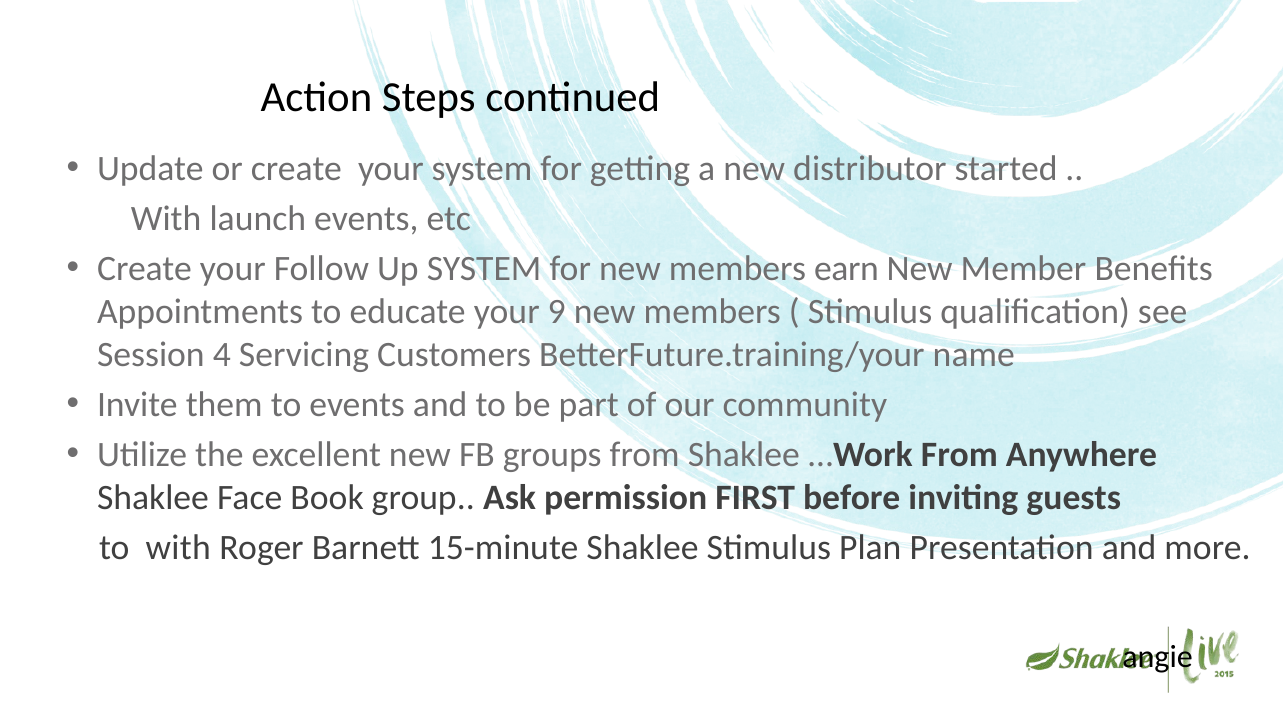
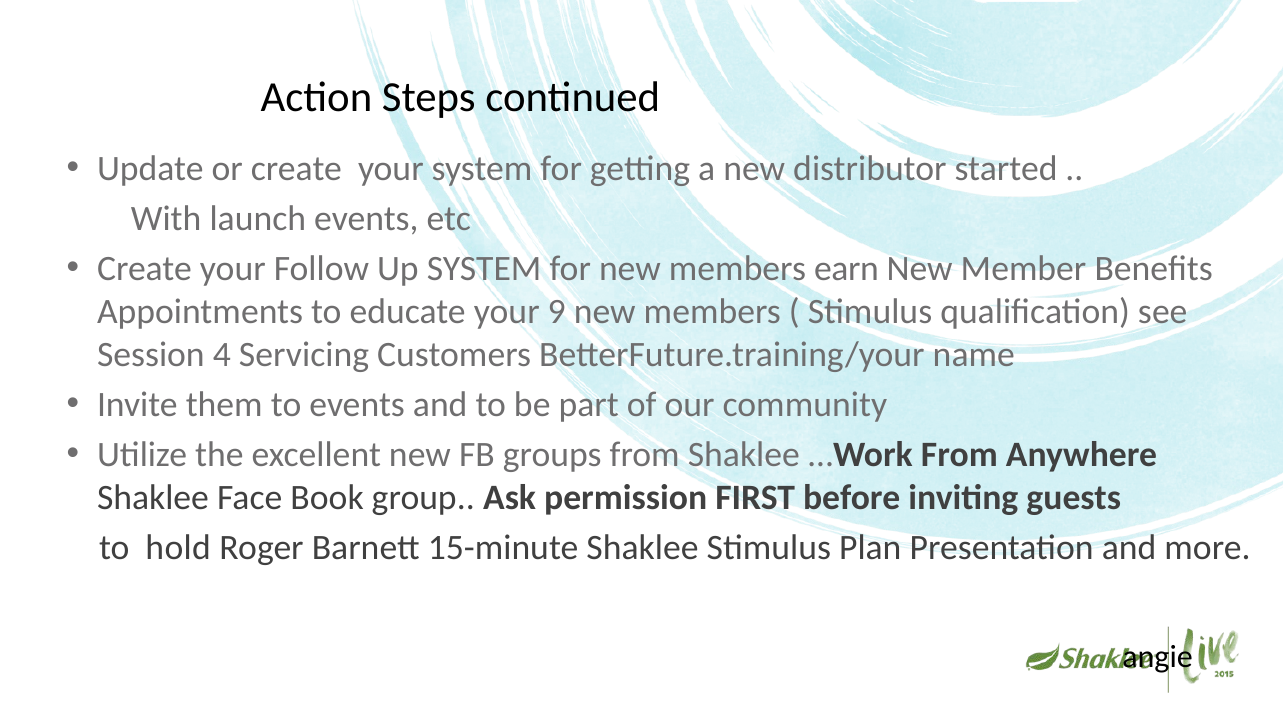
to with: with -> hold (178, 547)
